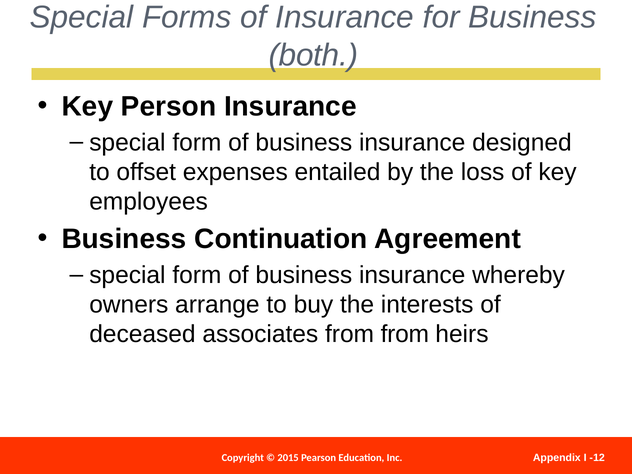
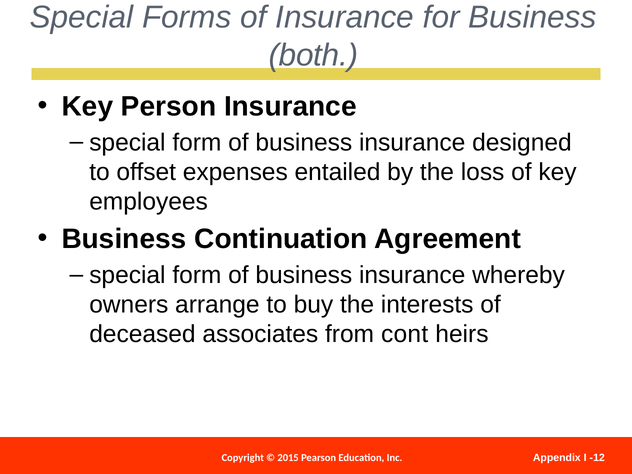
from from: from -> cont (405, 334)
